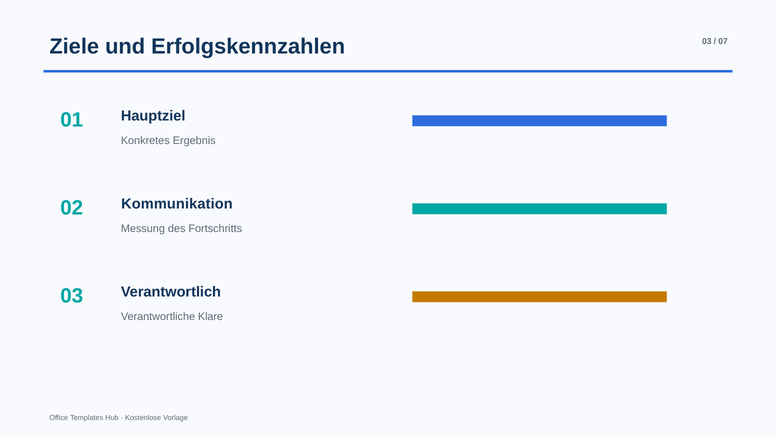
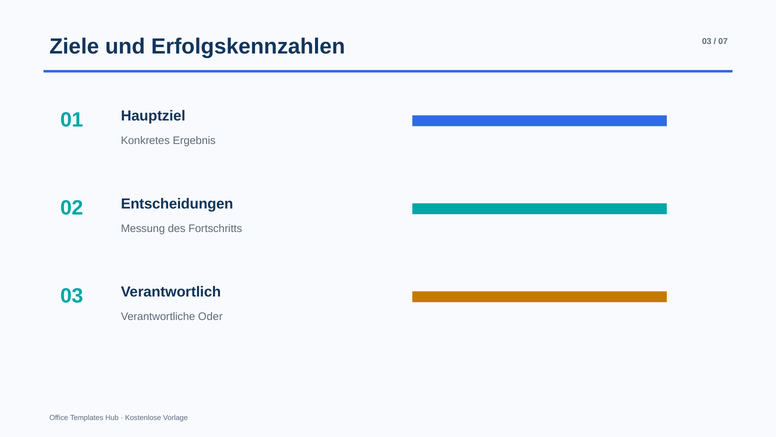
Kommunikation: Kommunikation -> Entscheidungen (177, 204)
Klare: Klare -> Oder (210, 316)
